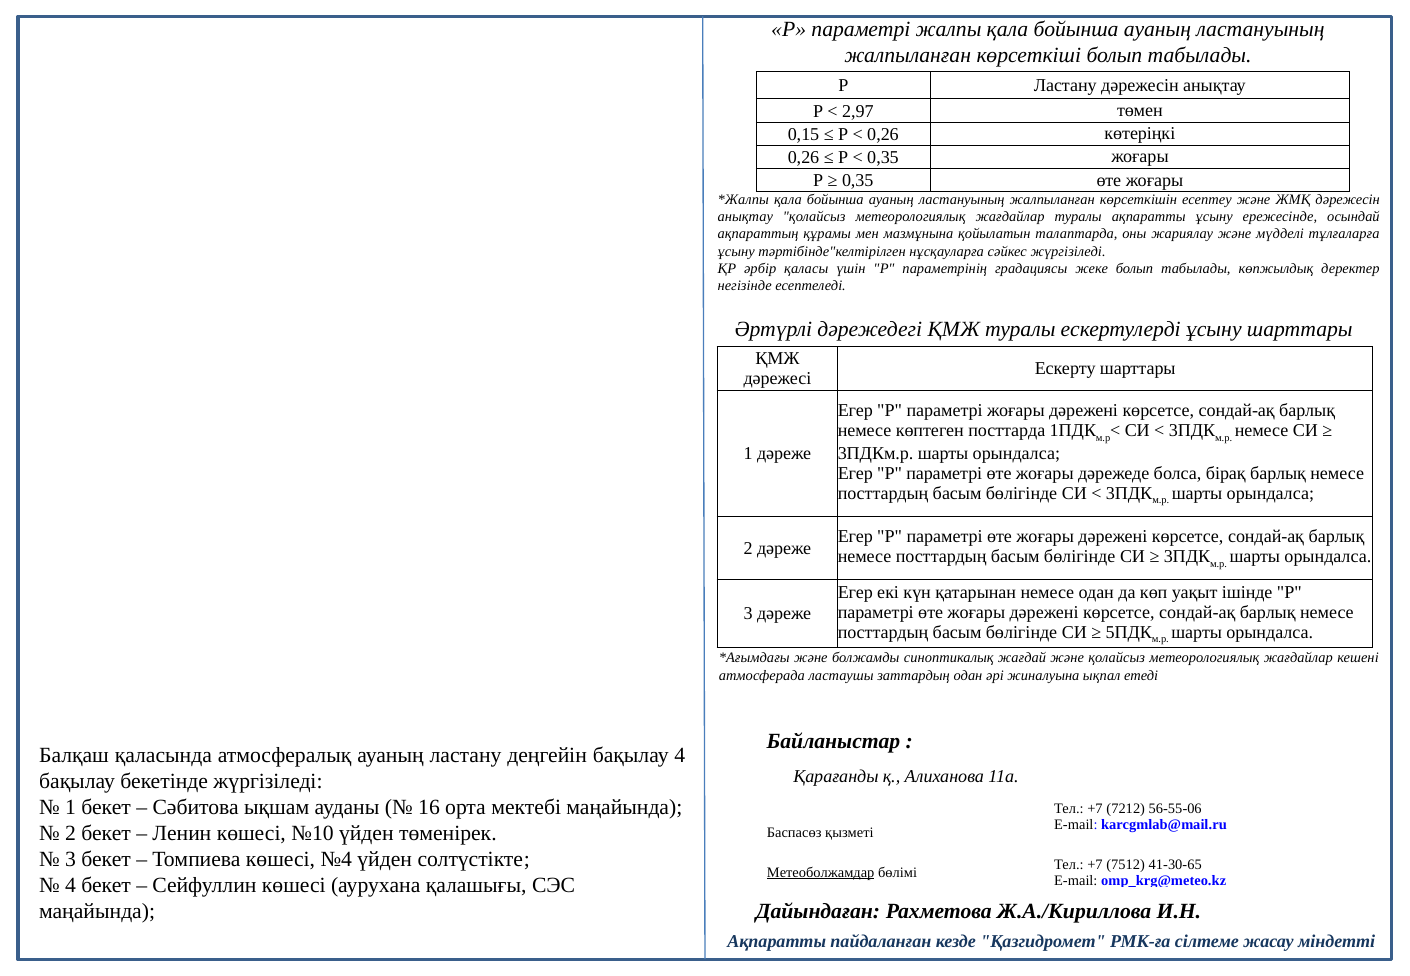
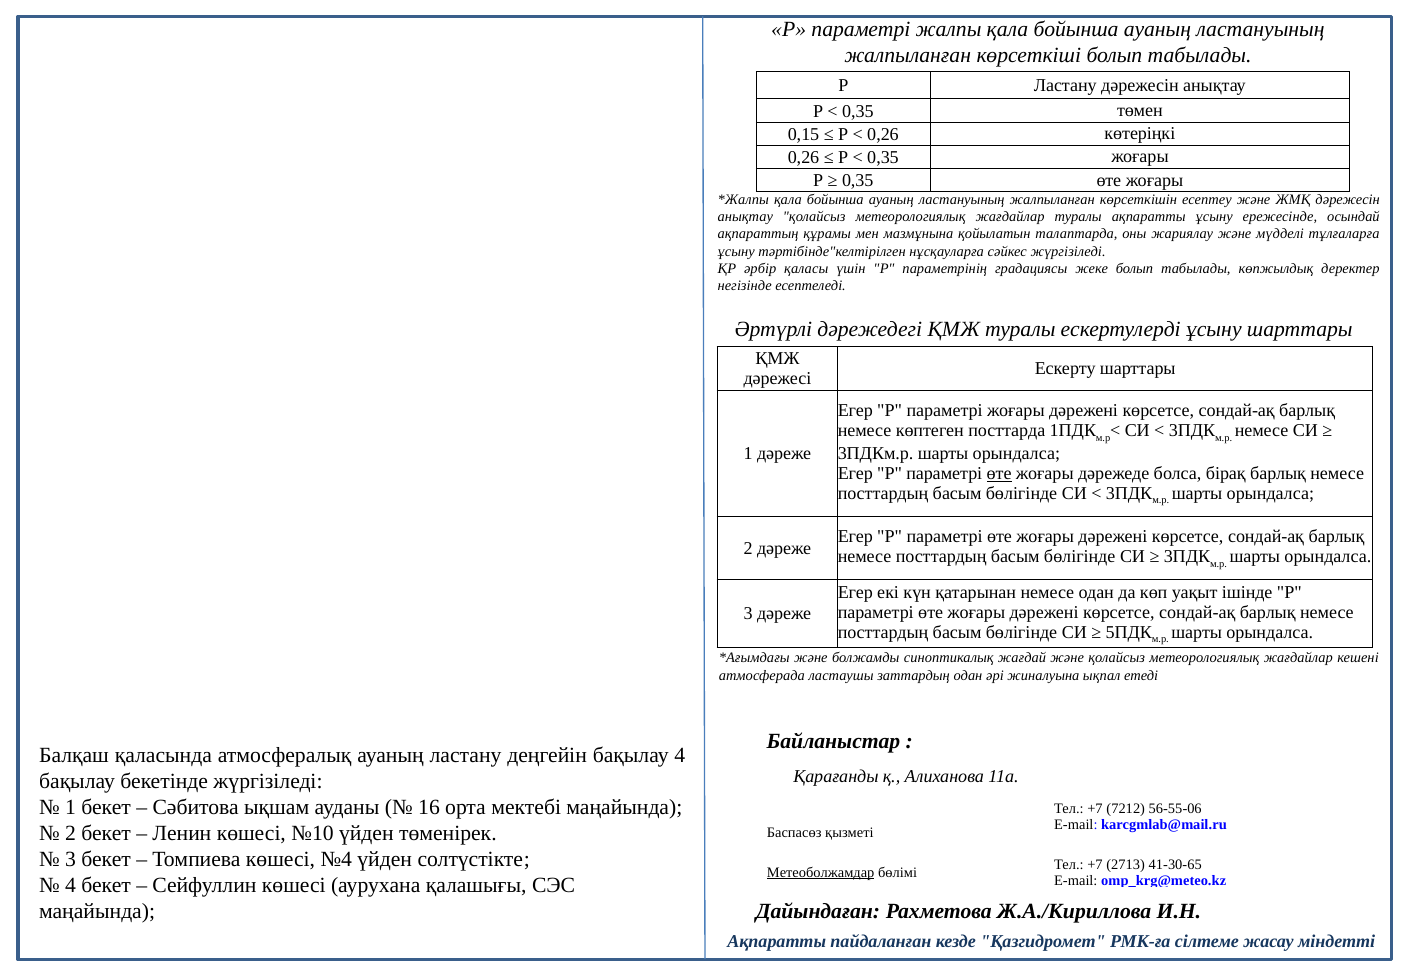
2,97: 2,97 -> 0,35 (858, 111)
өте underline: none -> present (999, 473)
7512: 7512 -> 2713 (1126, 865)
